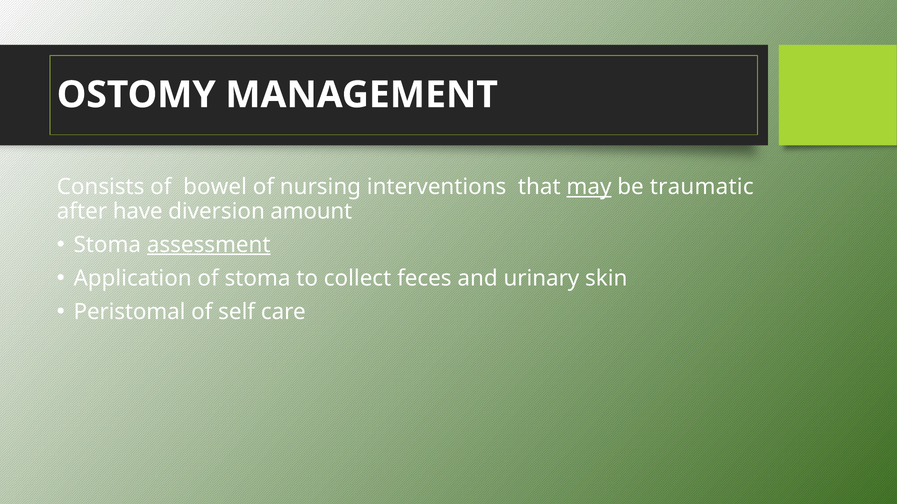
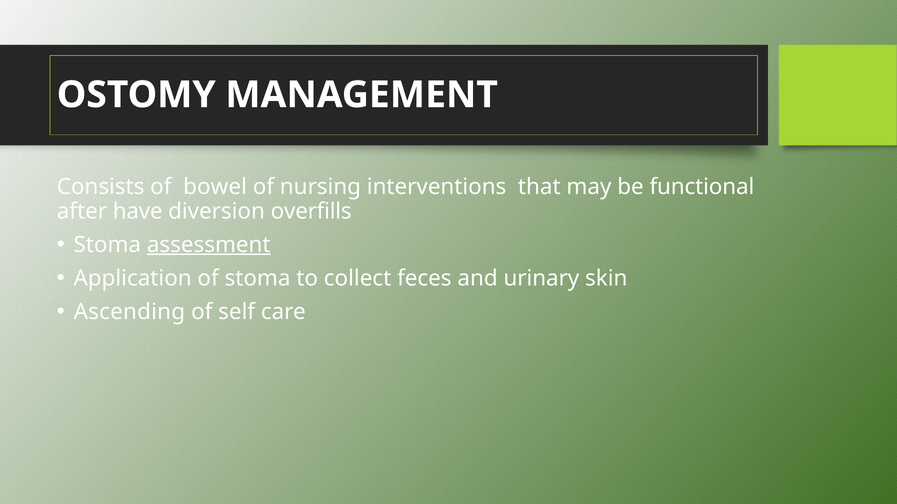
may underline: present -> none (589, 187)
traumatic: traumatic -> functional (702, 187)
amount: amount -> overfills (311, 211)
Peristomal: Peristomal -> Ascending (129, 312)
